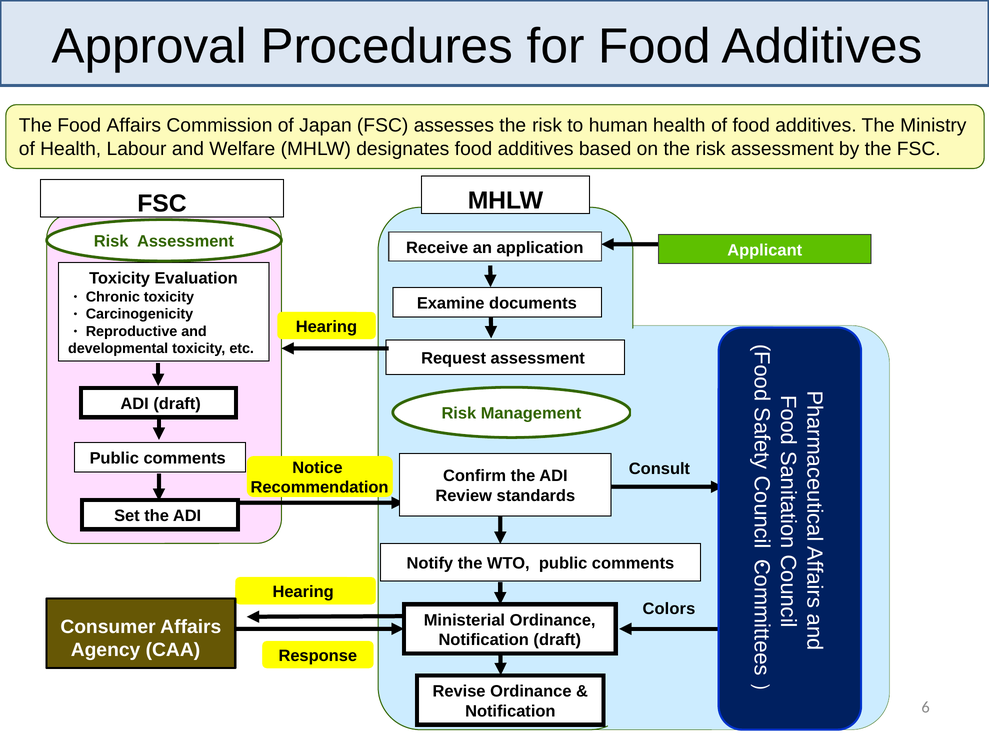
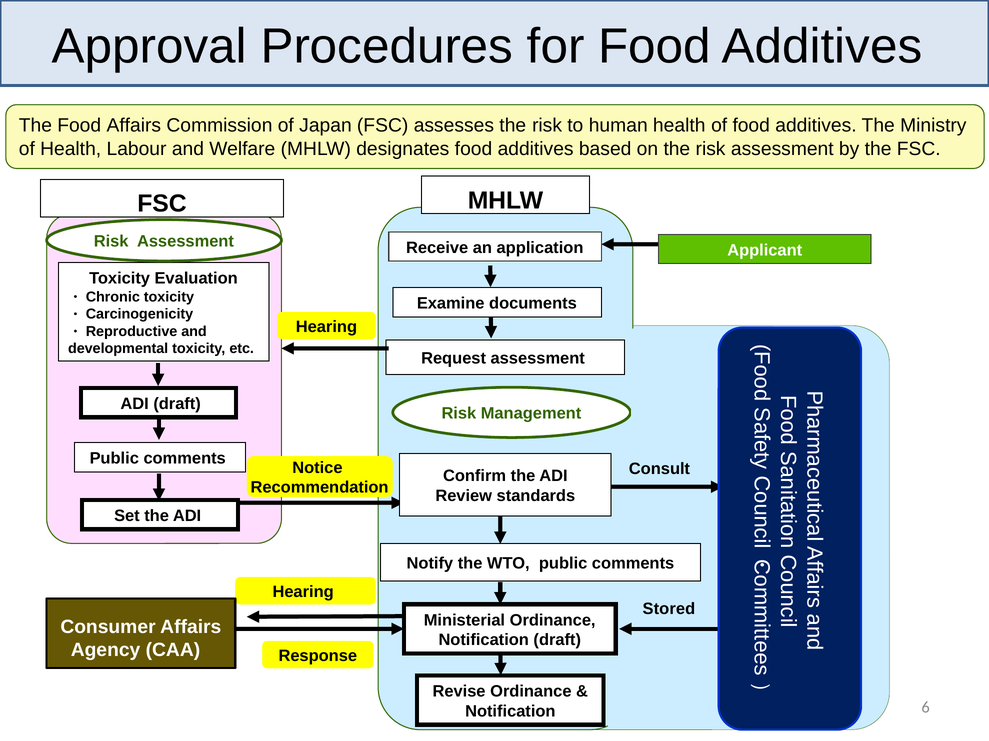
Colors: Colors -> Stored (669, 610)
